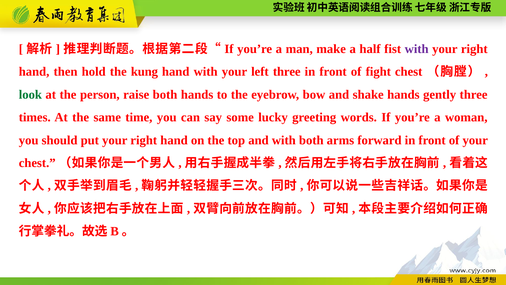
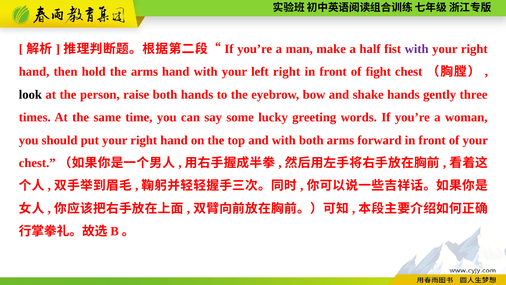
the kung: kung -> arms (144, 72)
left three: three -> right (287, 72)
look colour: green -> black (30, 94)
